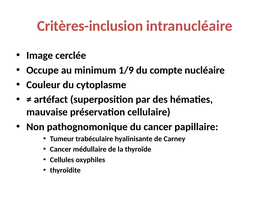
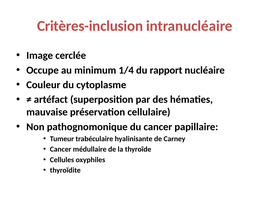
1/9: 1/9 -> 1/4 (126, 70)
compte: compte -> rapport (166, 70)
